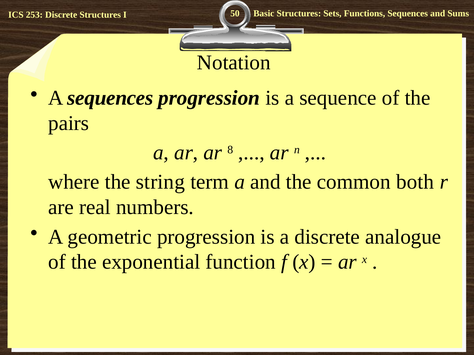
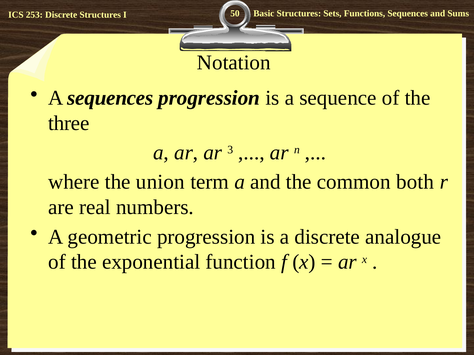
pairs: pairs -> three (69, 123)
8: 8 -> 3 (230, 150)
string: string -> union (160, 182)
